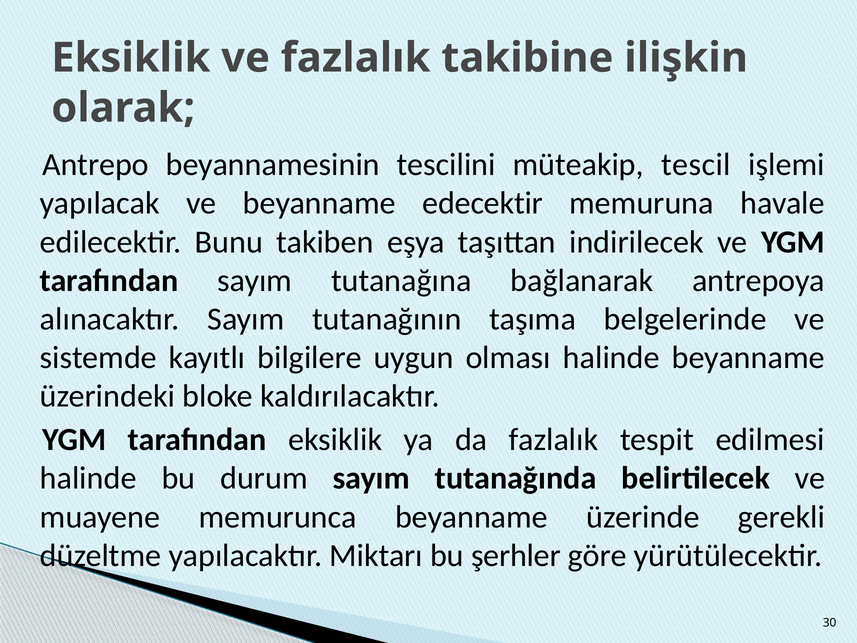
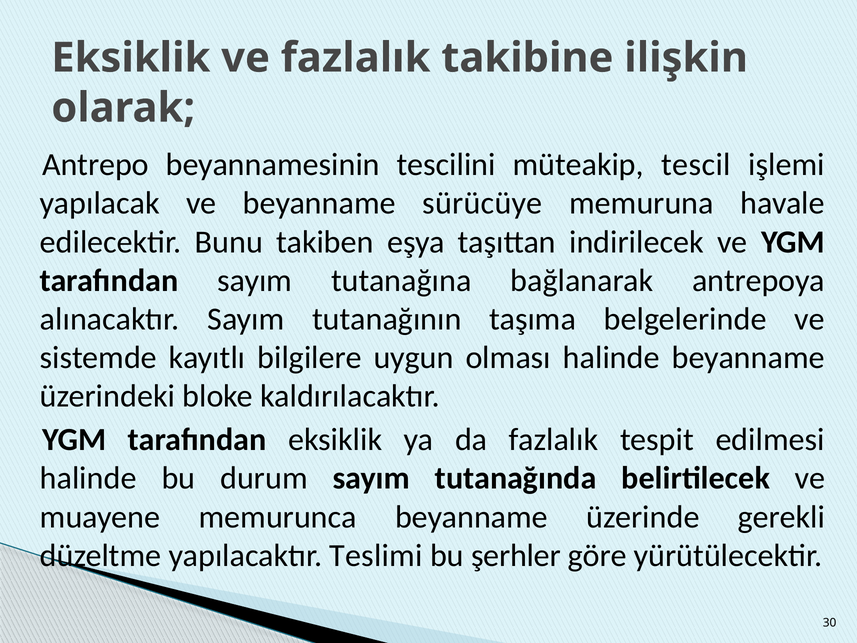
edecektir: edecektir -> sürücüye (482, 203)
Miktarı: Miktarı -> Teslimi (376, 555)
